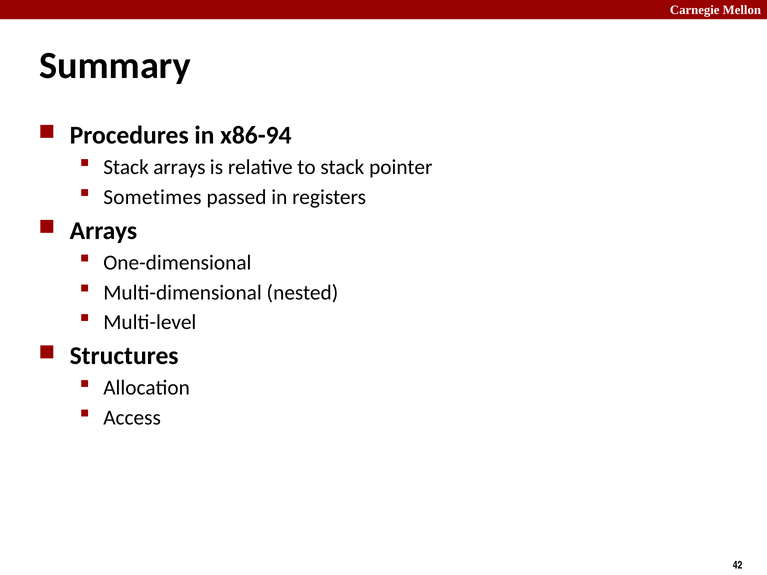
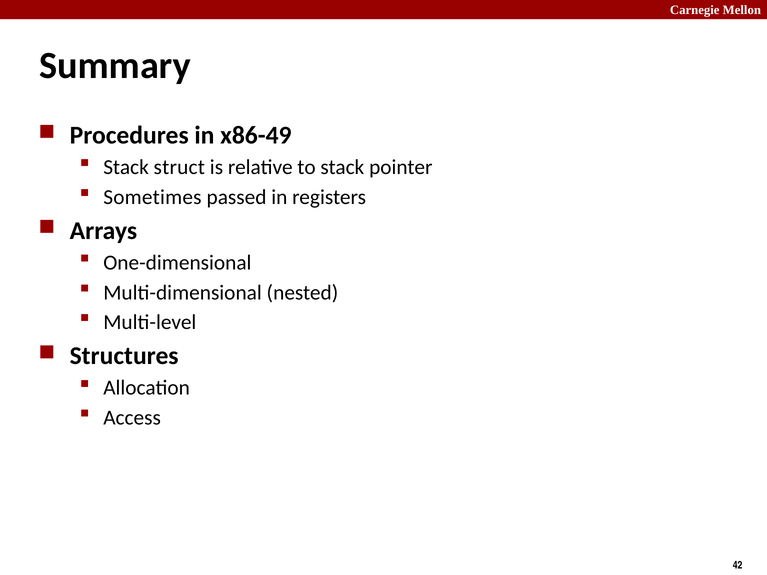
x86-94: x86-94 -> x86-49 (256, 135)
Stack arrays: arrays -> struct (179, 167)
